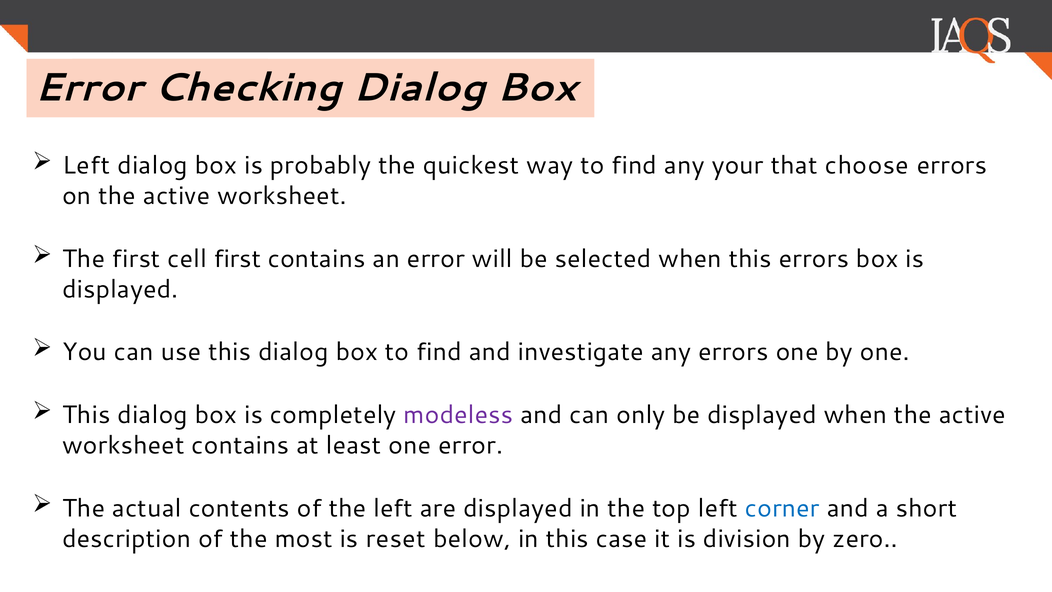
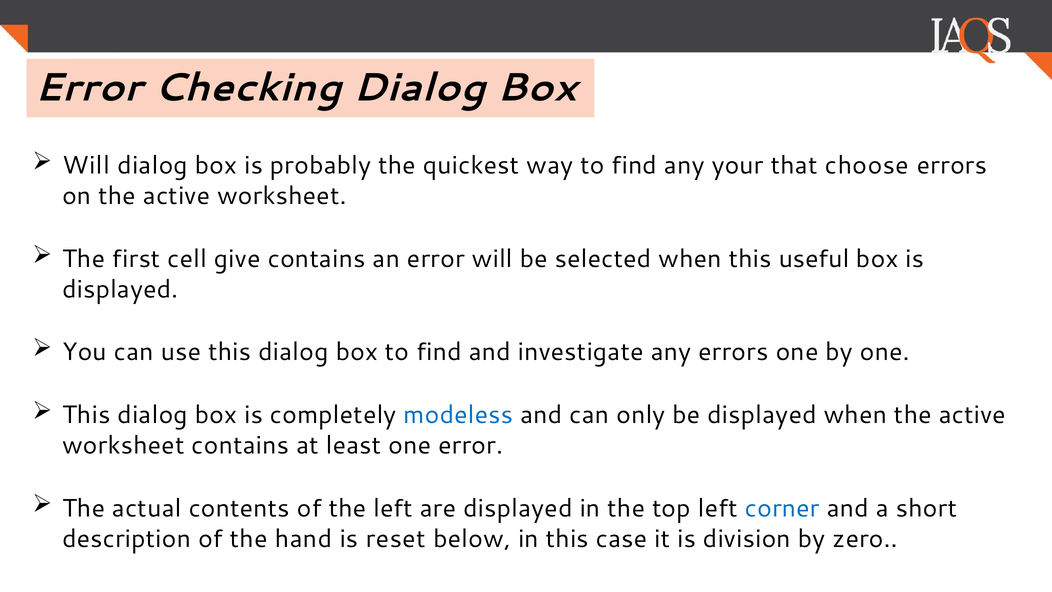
Left: Left -> Will (86, 165)
cell first: first -> give (237, 259)
this errors: errors -> useful (814, 259)
modeless colour: purple -> blue (458, 415)
most: most -> hand (303, 538)
